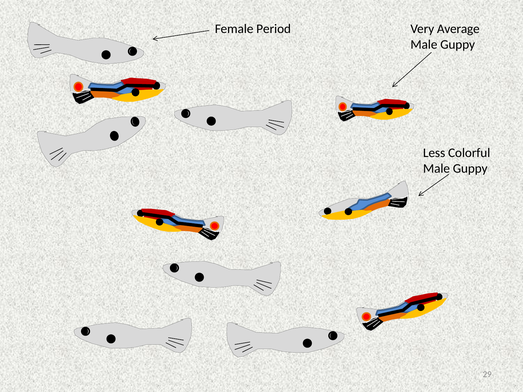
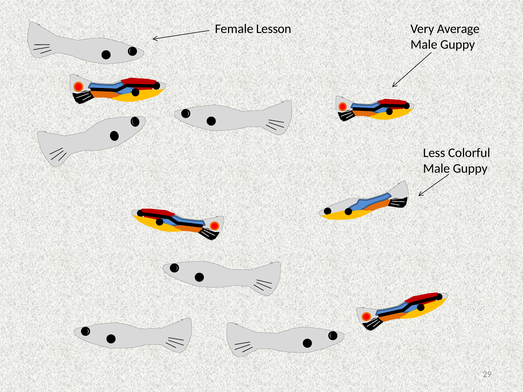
Period: Period -> Lesson (274, 29)
